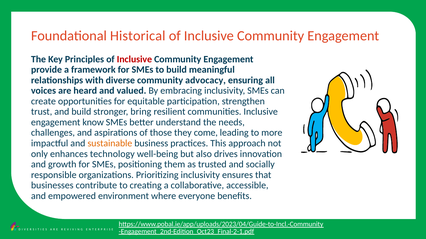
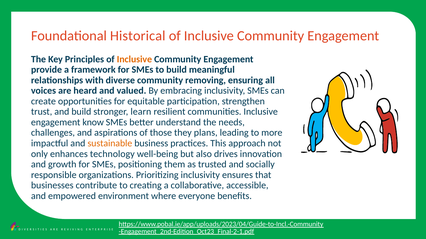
Inclusive colour: red -> orange (134, 59)
advocacy: advocacy -> removing (206, 80)
bring: bring -> learn (141, 112)
come: come -> plans (206, 133)
